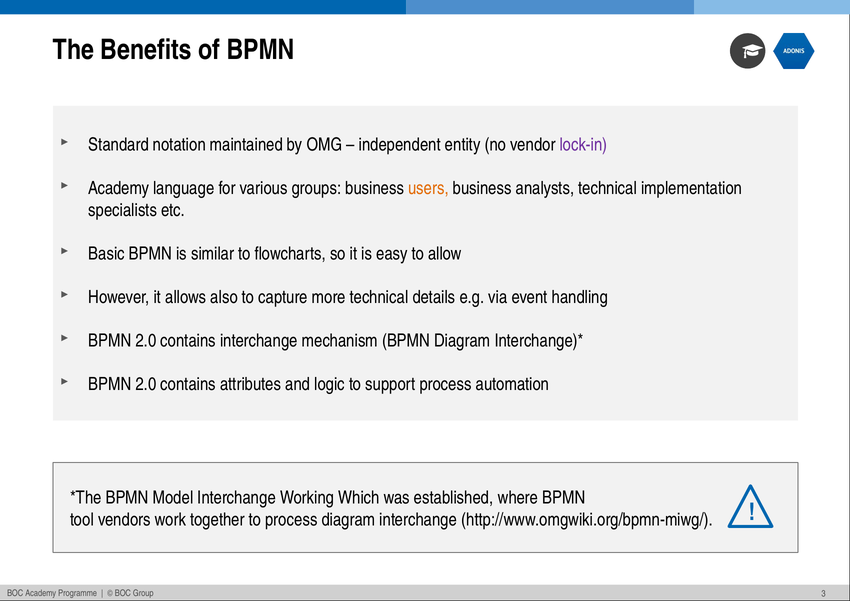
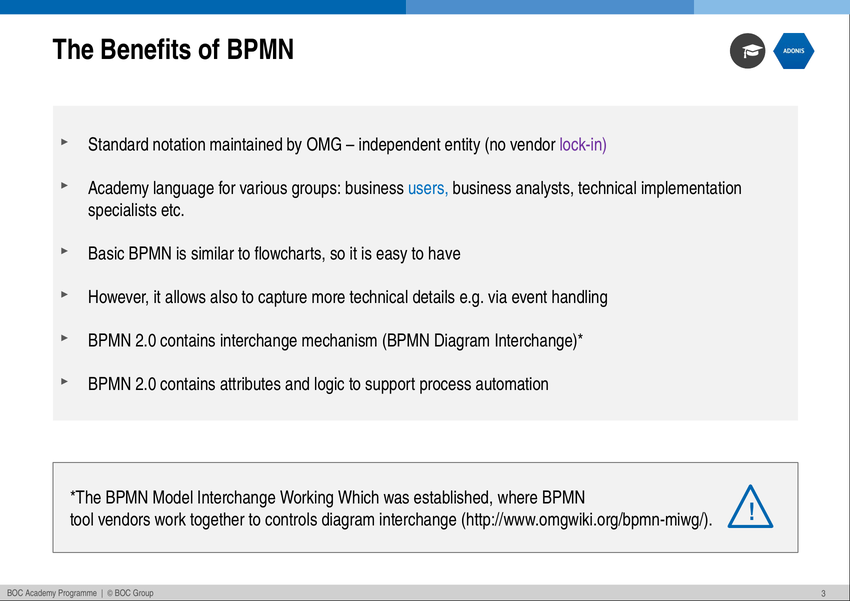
users colour: orange -> blue (428, 188)
allow: allow -> have (445, 254)
to process: process -> controls (291, 520)
